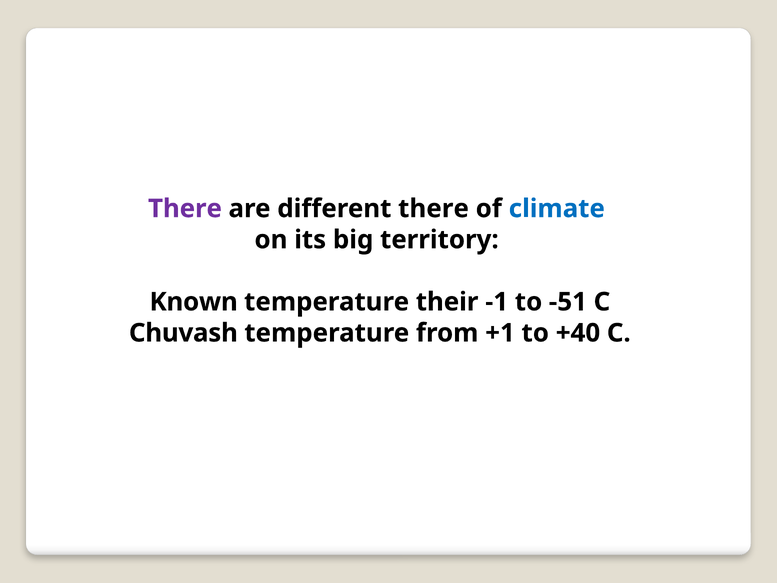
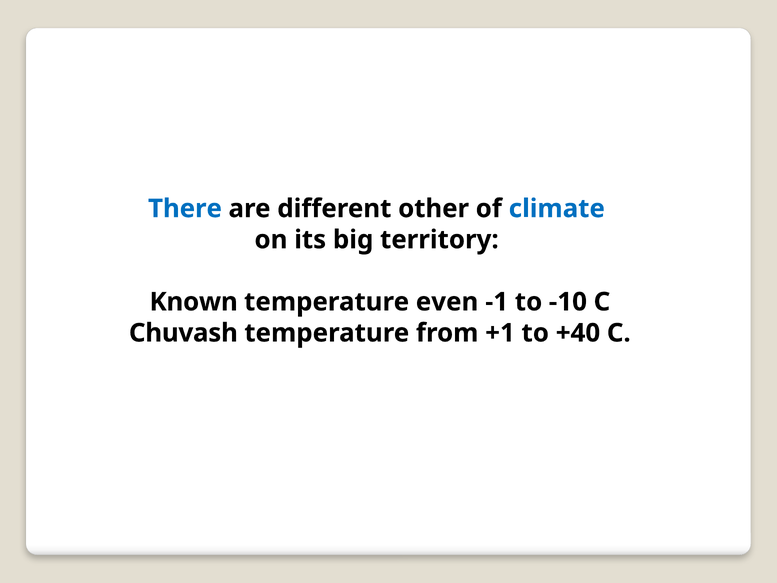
There colour: purple -> blue (185, 209)
different there: there -> other (434, 209)
their: their -> even (447, 302)
-51: -51 -> -10 (568, 302)
